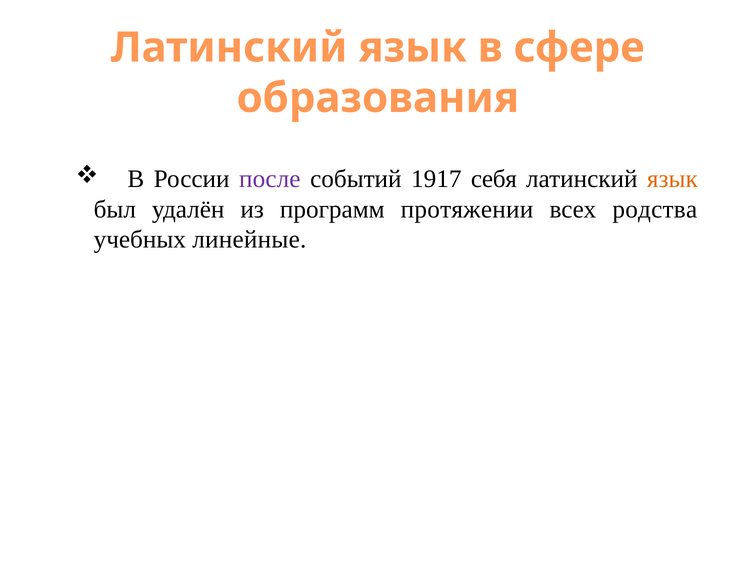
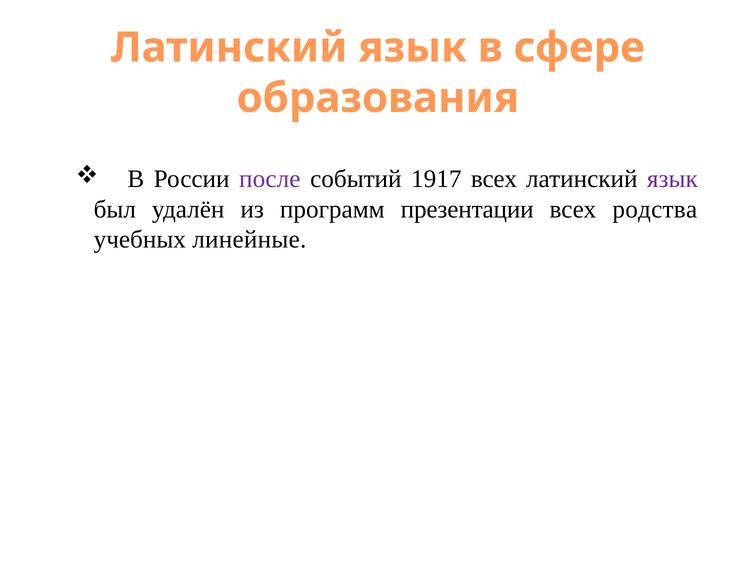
1917 себя: себя -> всех (494, 179)
язык colour: orange -> purple (672, 179)
протяжении: протяжении -> презентации (467, 209)
